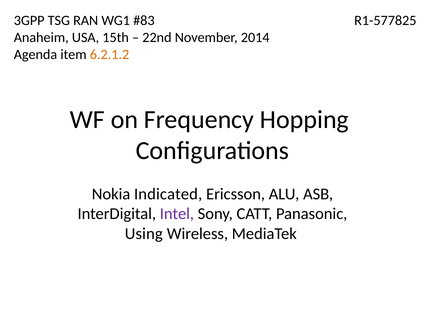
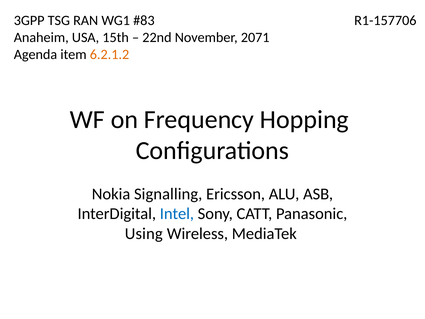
R1-577825: R1-577825 -> R1-157706 (385, 20)
2014: 2014 -> 2071 (255, 37)
Indicated: Indicated -> Signalling (168, 194)
Intel colour: purple -> blue (177, 214)
